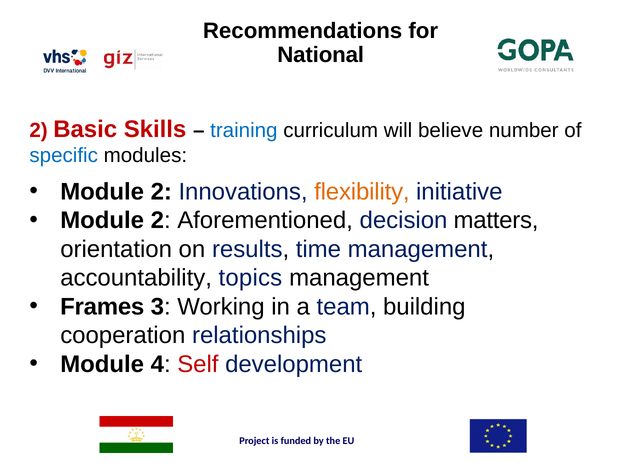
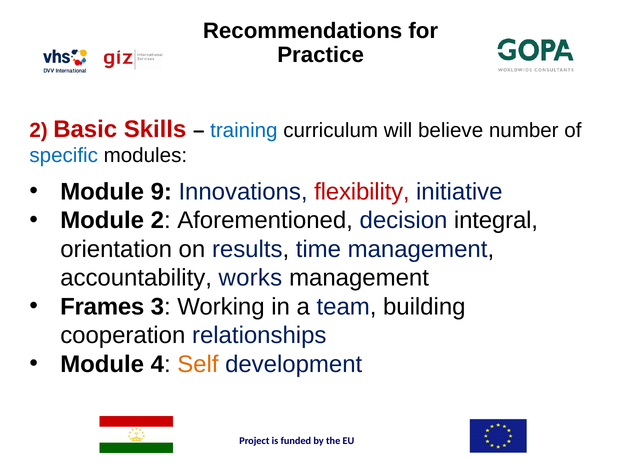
National: National -> Practice (321, 55)
2: 2 -> 9 (161, 192)
flexibility colour: orange -> red (362, 192)
matters: matters -> integral (496, 220)
topics: topics -> works (250, 278)
Self colour: red -> orange (198, 364)
